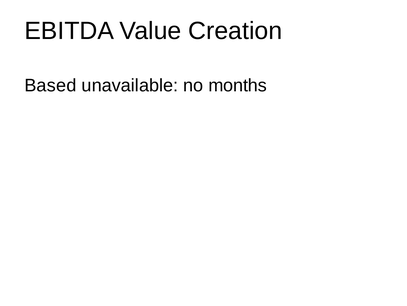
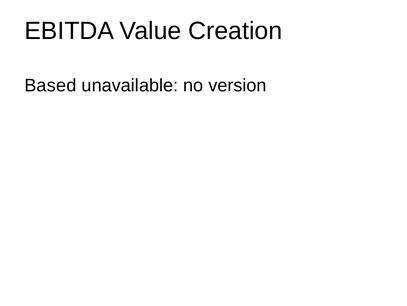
months: months -> version (238, 85)
